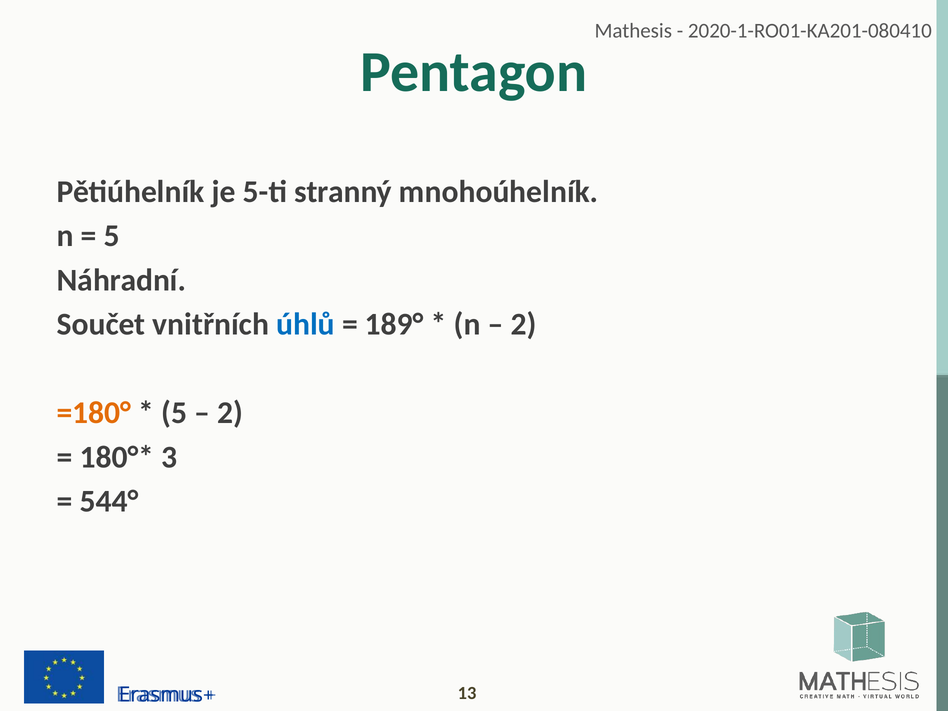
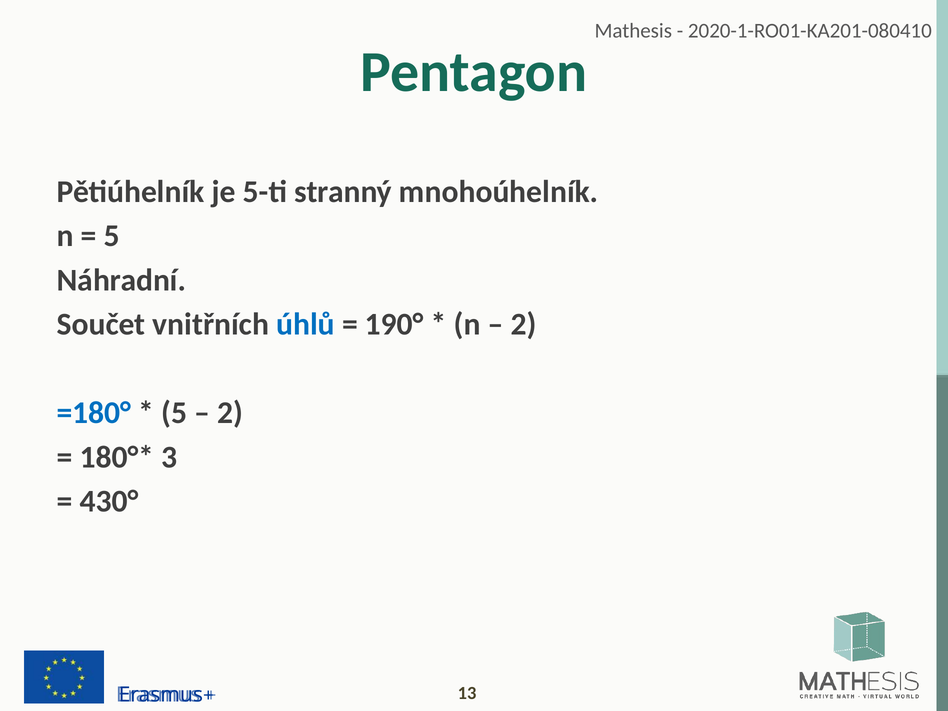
189°: 189° -> 190° (394, 324)
=180° colour: orange -> blue (94, 413)
544°: 544° -> 430° (109, 501)
